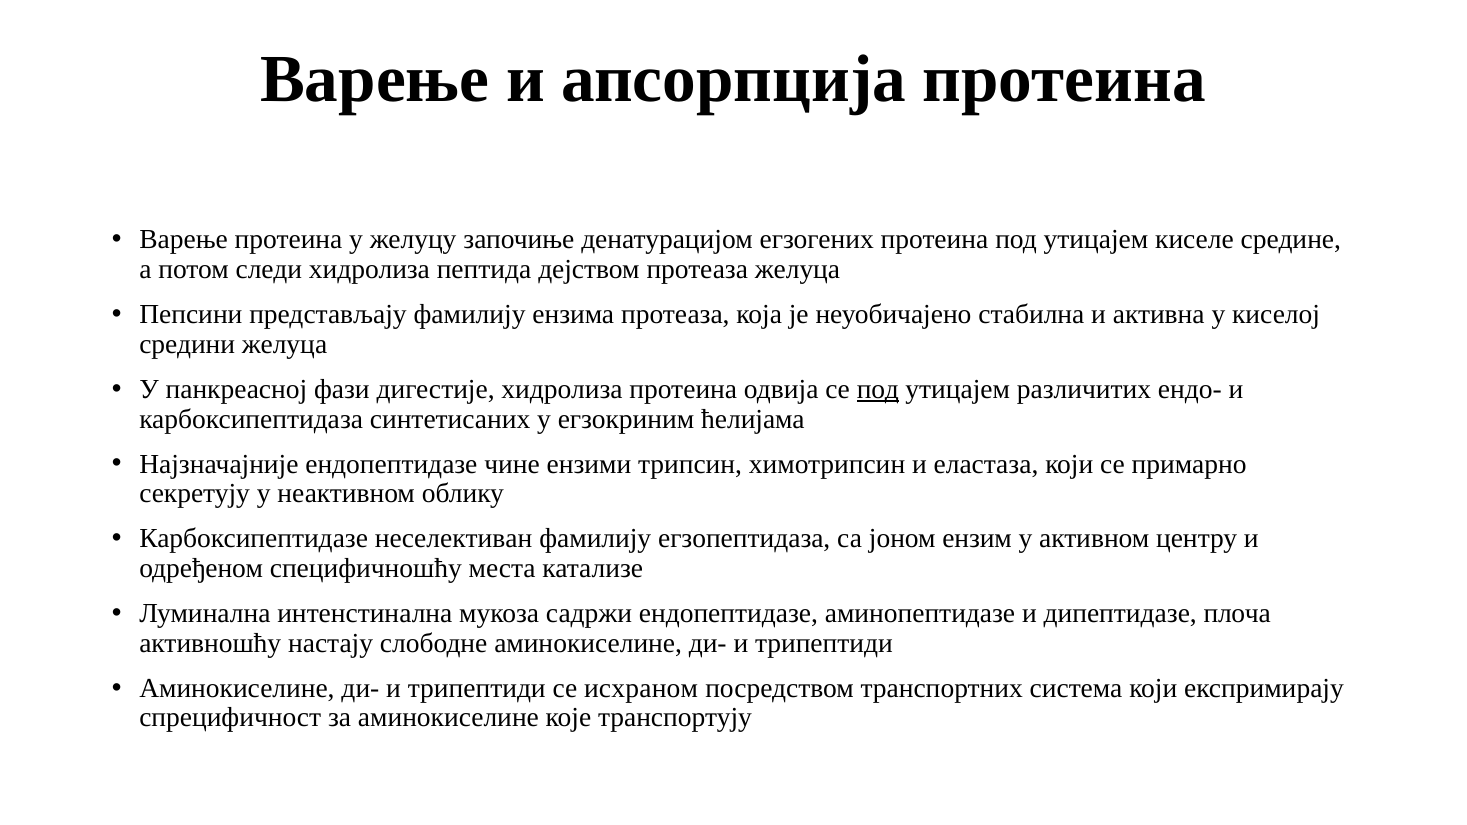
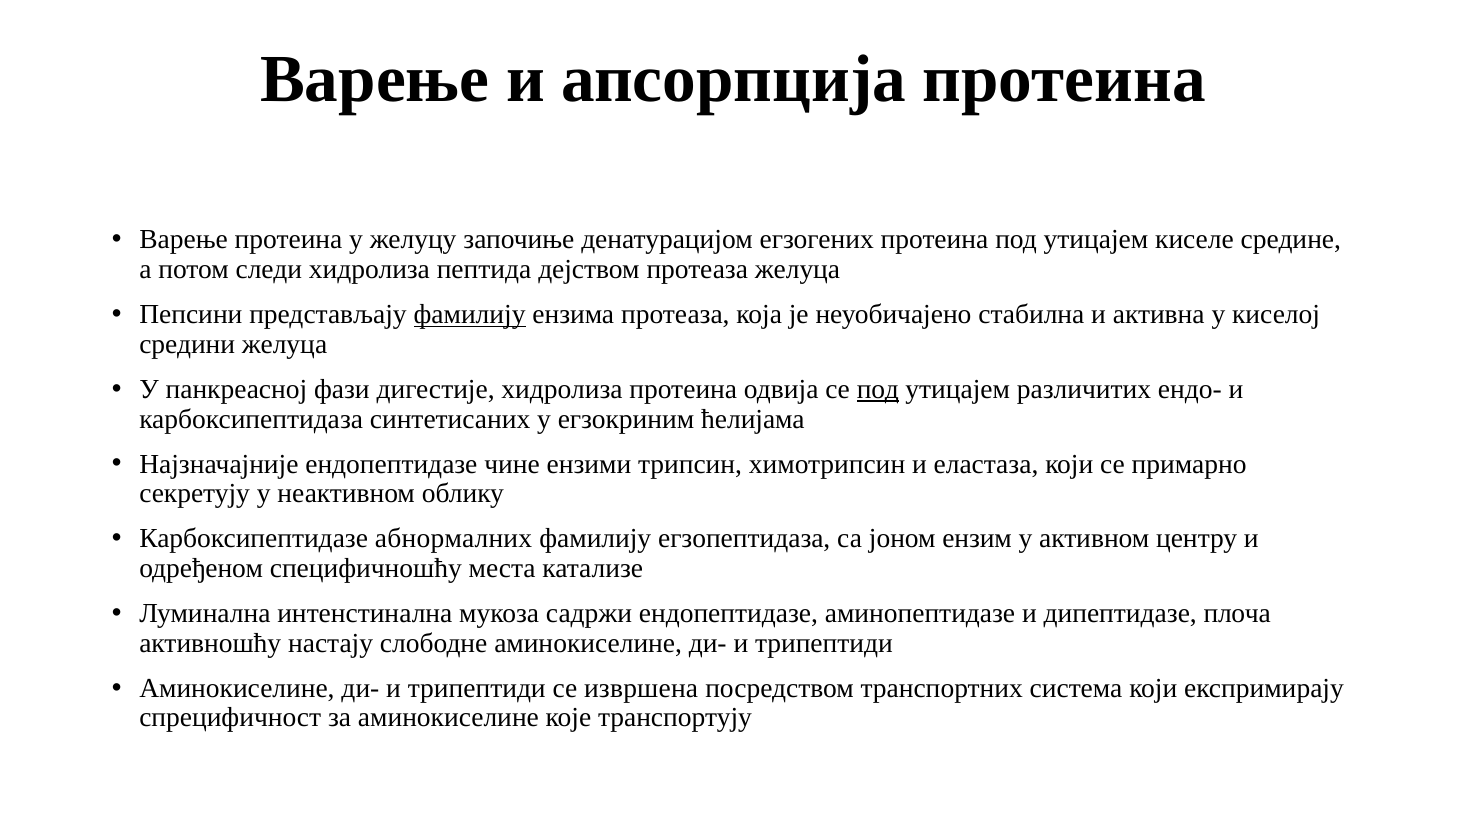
фамилију underline: none -> present (470, 315)
неселективан: неселективан -> абнормалних (454, 539)
исхраном: исхраном -> извршена (641, 688)
